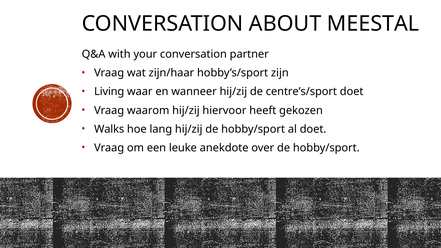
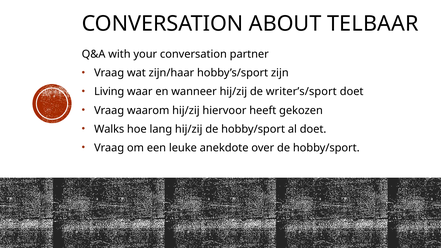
MEESTAL: MEESTAL -> TELBAAR (373, 24)
centre’s/sport: centre’s/sport -> writer’s/sport (301, 92)
